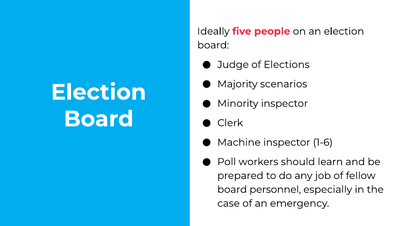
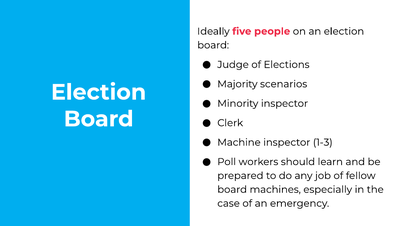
1-6: 1-6 -> 1-3 (323, 142)
personnel: personnel -> machines (275, 189)
